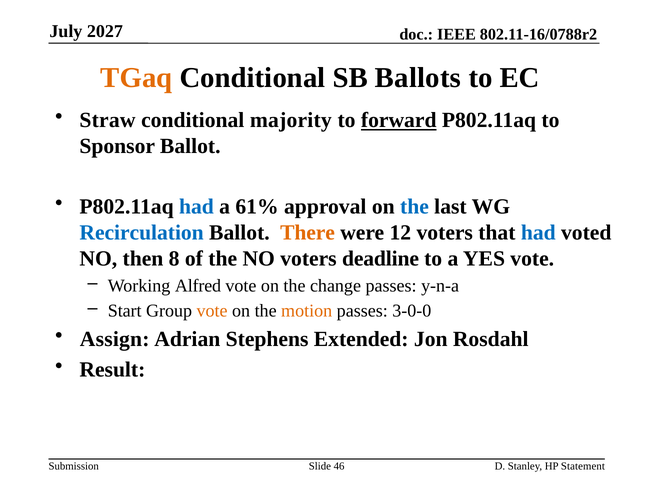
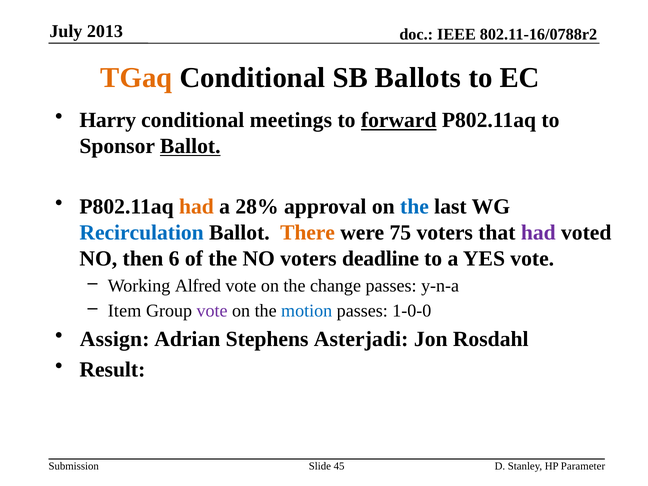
2027: 2027 -> 2013 (105, 31)
Straw: Straw -> Harry (108, 120)
majority: majority -> meetings (291, 120)
Ballot underline: none -> present (190, 146)
had colour: blue -> orange (196, 207)
61%: 61% -> 28% (257, 207)
12: 12 -> 75 (400, 233)
had colour: blue -> purple (538, 233)
8: 8 -> 6 (174, 259)
Start: Start -> Item (125, 311)
vote colour: orange -> purple (212, 311)
motion colour: orange -> blue (307, 311)
3-0-0: 3-0-0 -> 1-0-0 (412, 311)
Extended: Extended -> Asterjadi (361, 339)
46: 46 -> 45 (339, 466)
Statement: Statement -> Parameter (583, 466)
